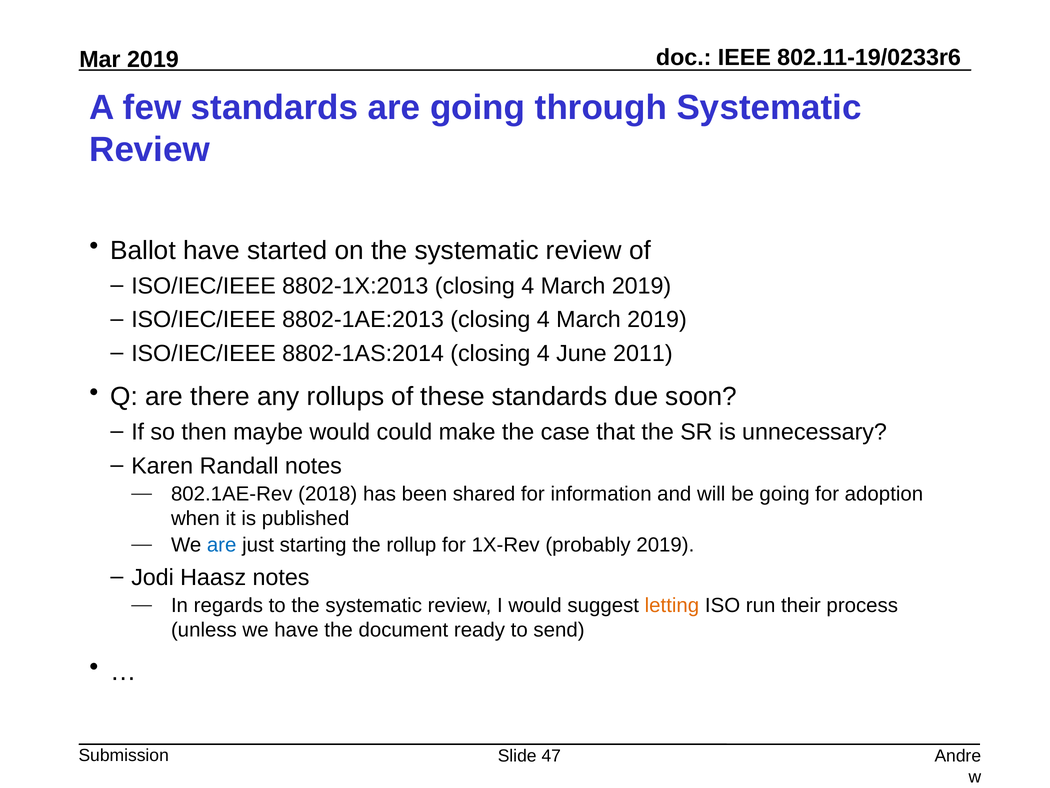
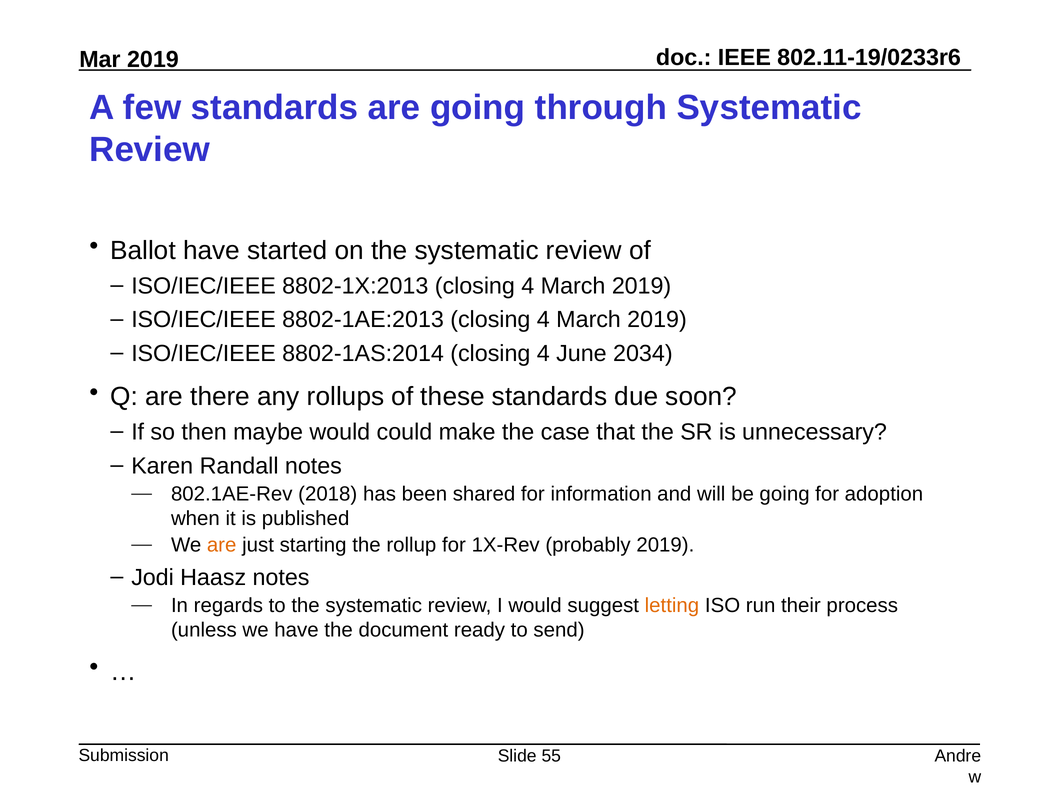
2011: 2011 -> 2034 (643, 353)
are colour: blue -> orange (222, 545)
47: 47 -> 55 (551, 755)
